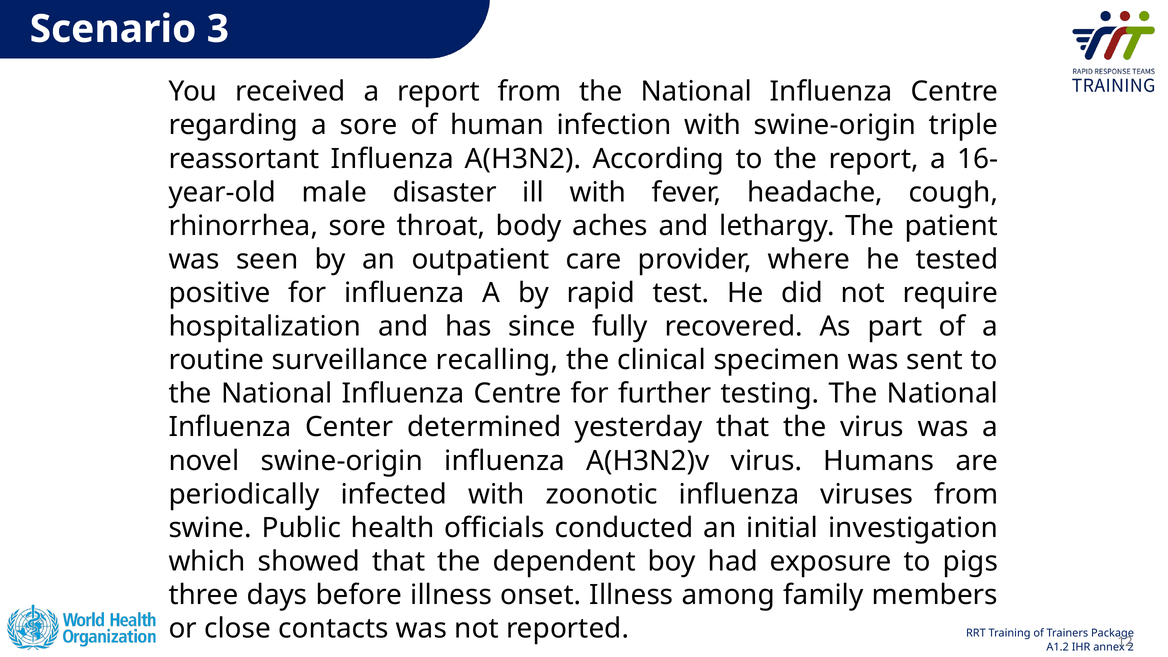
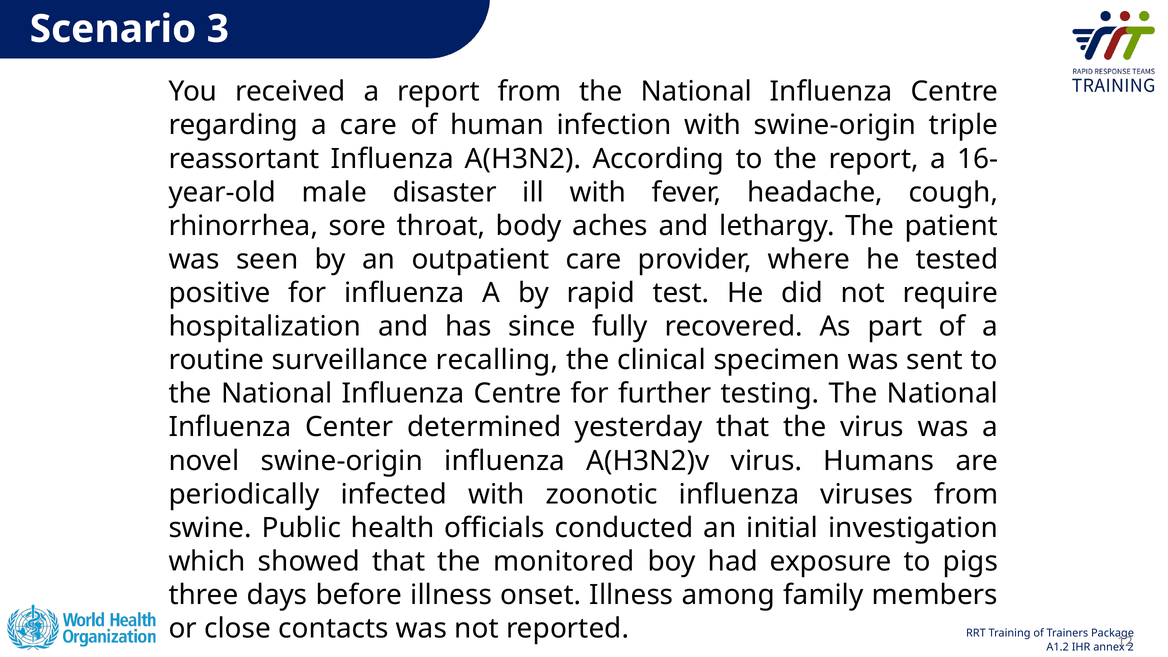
a sore: sore -> care (369, 125)
dependent: dependent -> monitored (564, 561)
